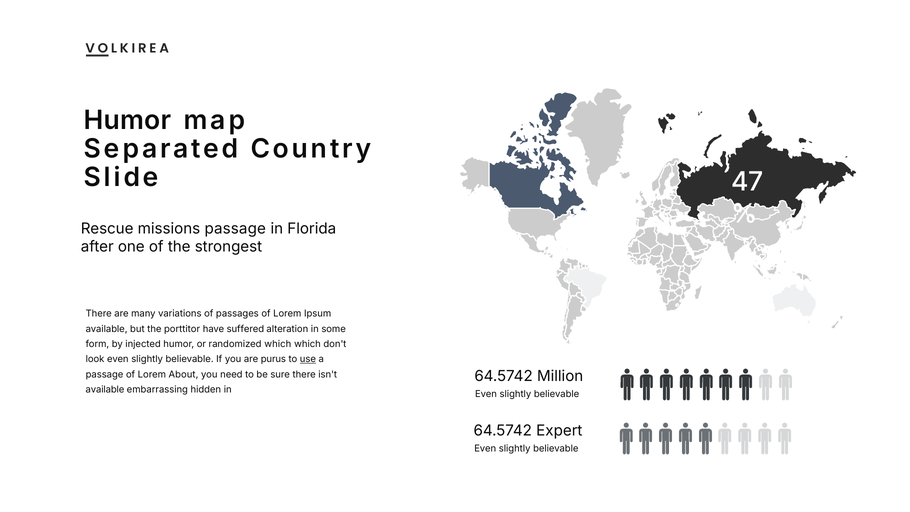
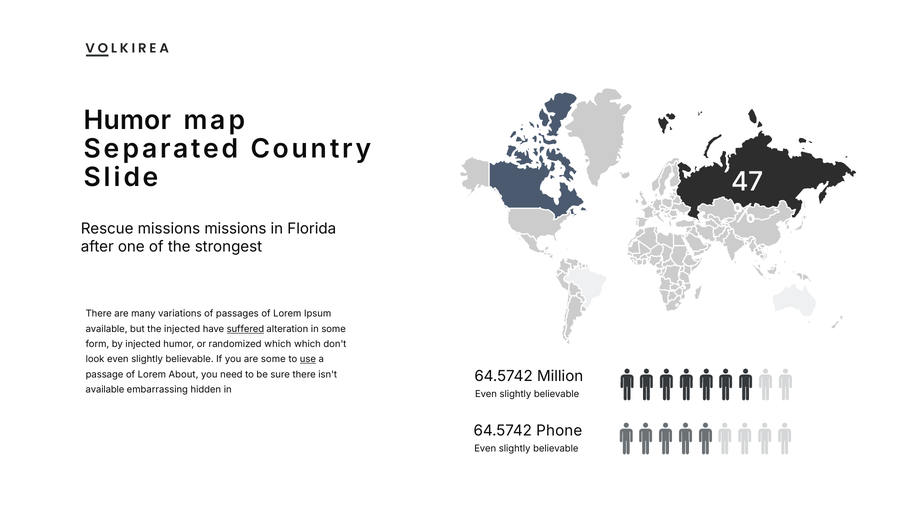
missions passage: passage -> missions (235, 228)
the porttitor: porttitor -> injected (182, 329)
suffered underline: none -> present (245, 329)
are purus: purus -> some (273, 359)
Expert: Expert -> Phone (559, 431)
